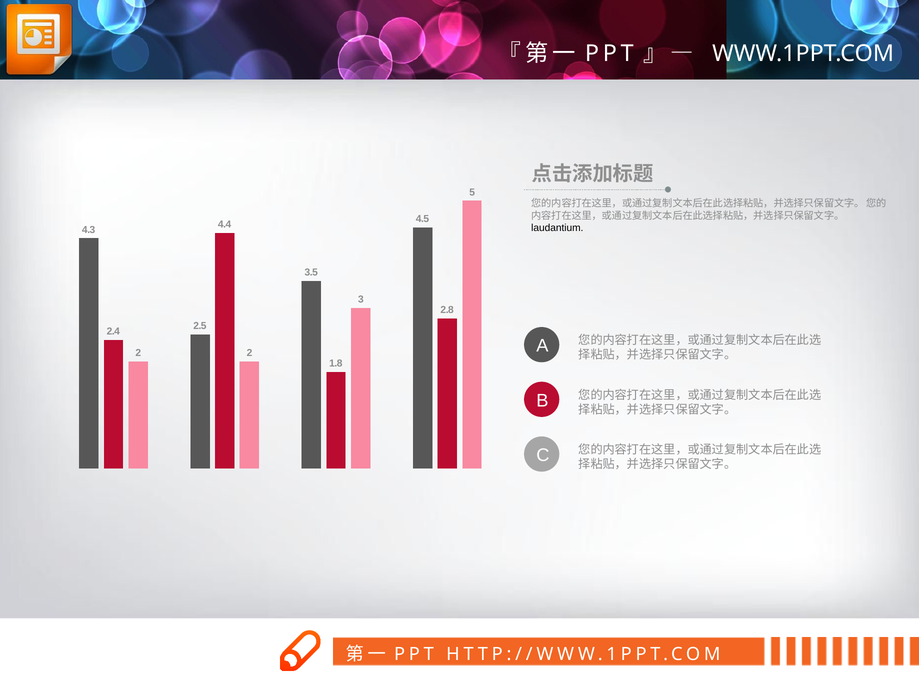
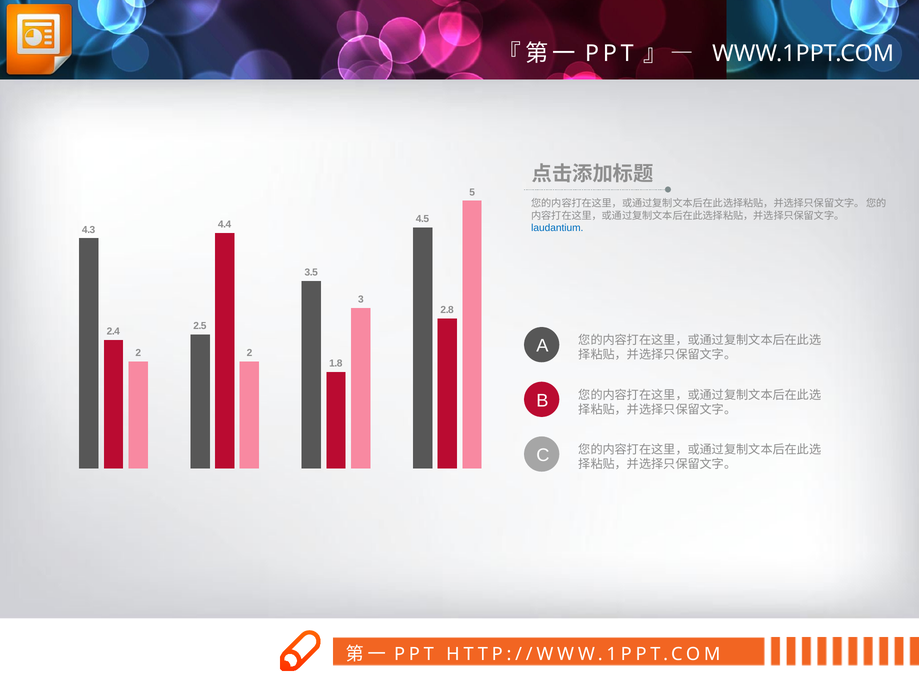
laudantium colour: black -> blue (557, 228)
